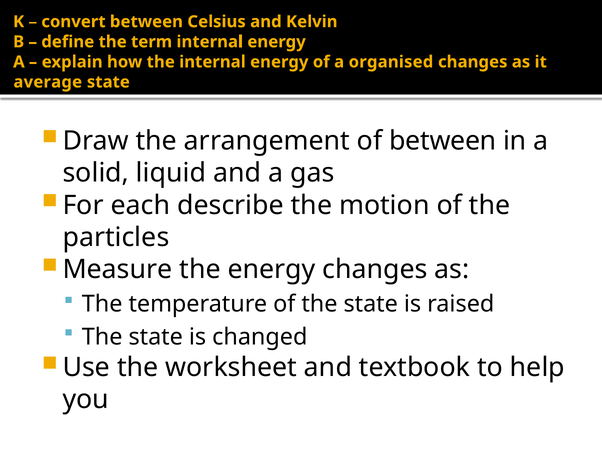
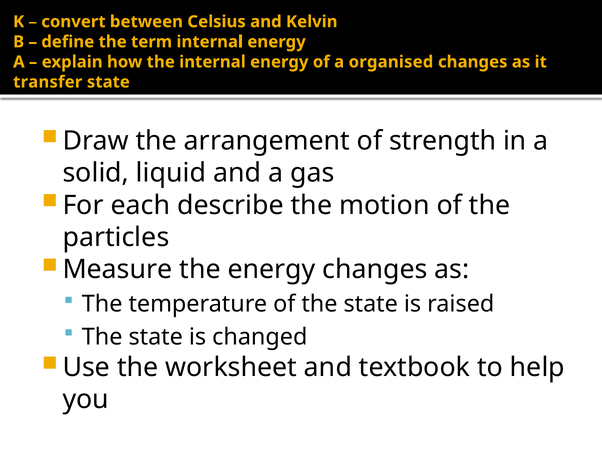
average: average -> transfer (48, 82)
of between: between -> strength (443, 141)
